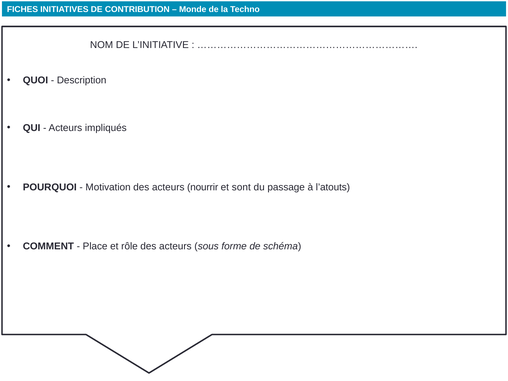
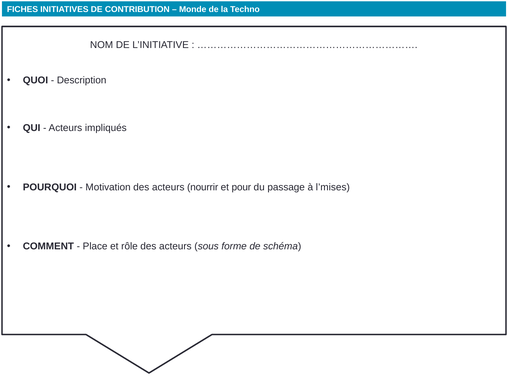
sont: sont -> pour (241, 187)
l’atouts: l’atouts -> l’mises (333, 187)
